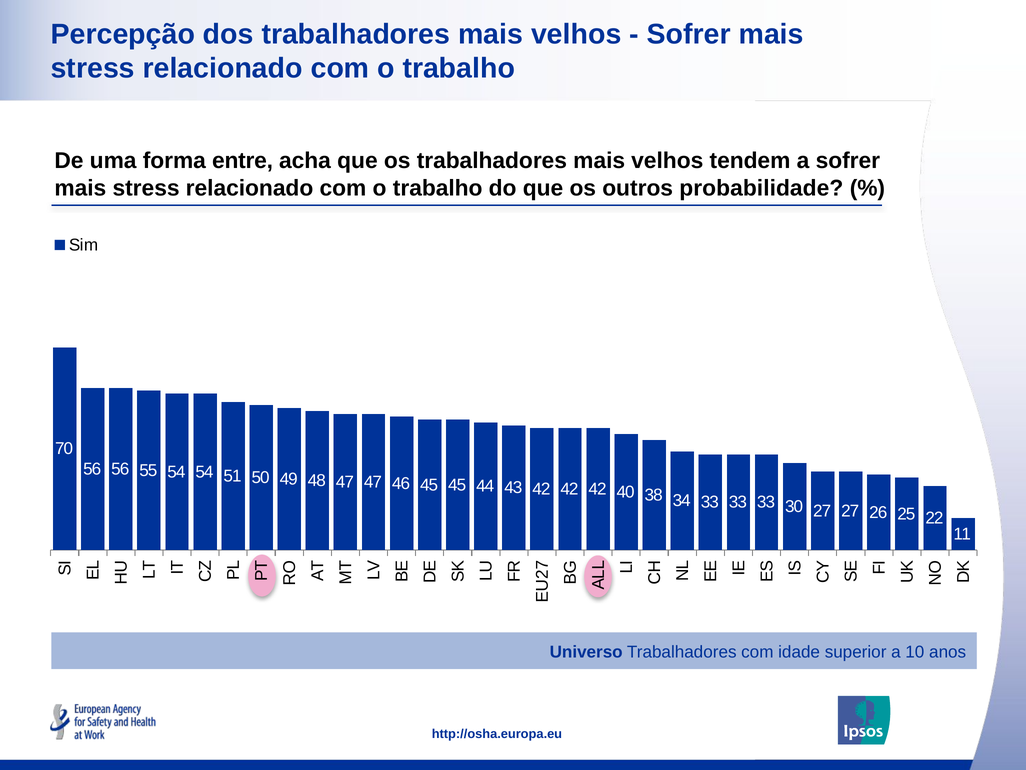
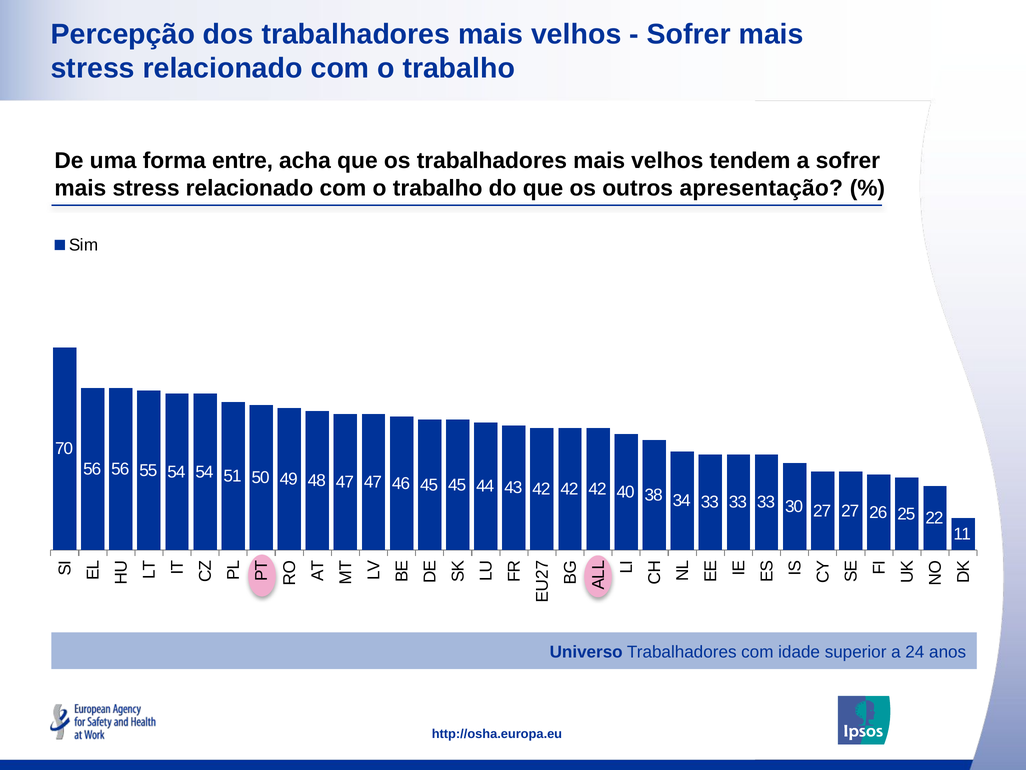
probabilidade: probabilidade -> apresentação (761, 188)
10: 10 -> 24 (915, 651)
